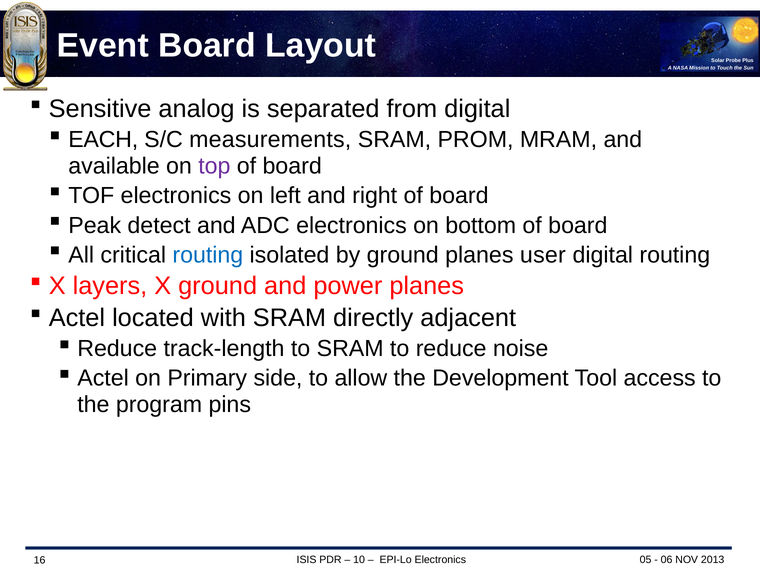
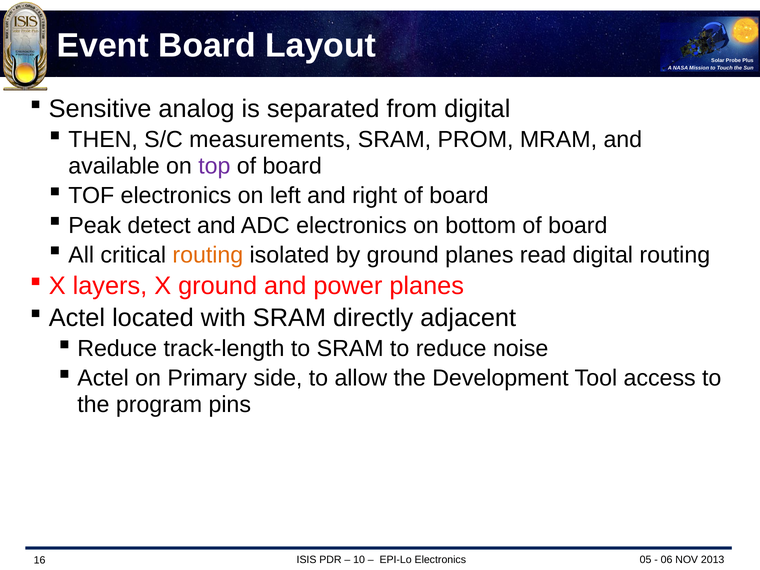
EACH: EACH -> THEN (103, 140)
routing colour: blue -> orange (208, 255)
user: user -> read (543, 255)
